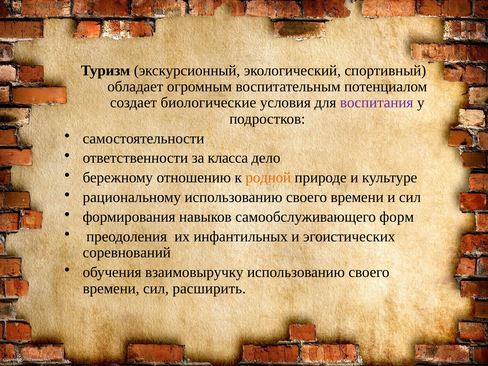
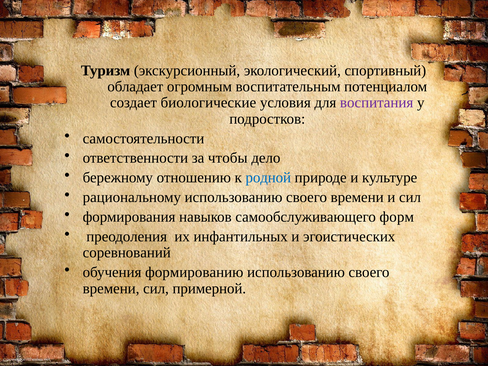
класса: класса -> чтобы (228, 158)
родной colour: orange -> blue (268, 178)
взаимовыручку: взаимовыручку -> формированию (194, 272)
расширить: расширить -> примерной (209, 288)
